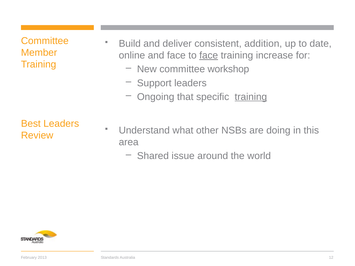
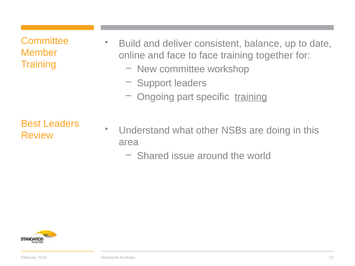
addition: addition -> balance (263, 44)
face underline: present -> none (209, 55)
increase: increase -> together (274, 55)
that: that -> part (185, 97)
